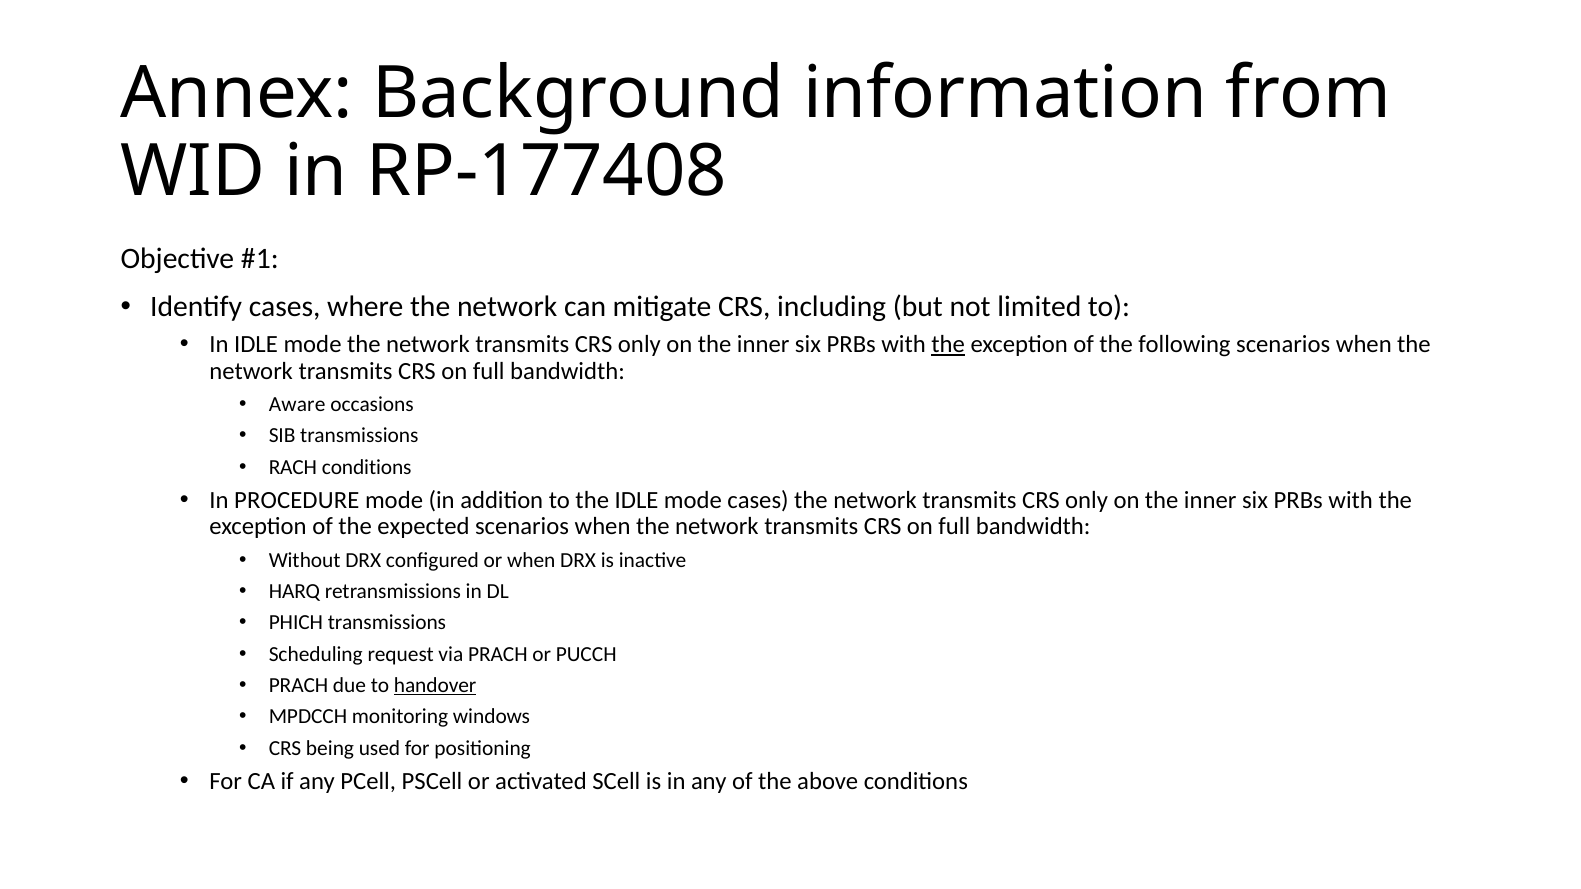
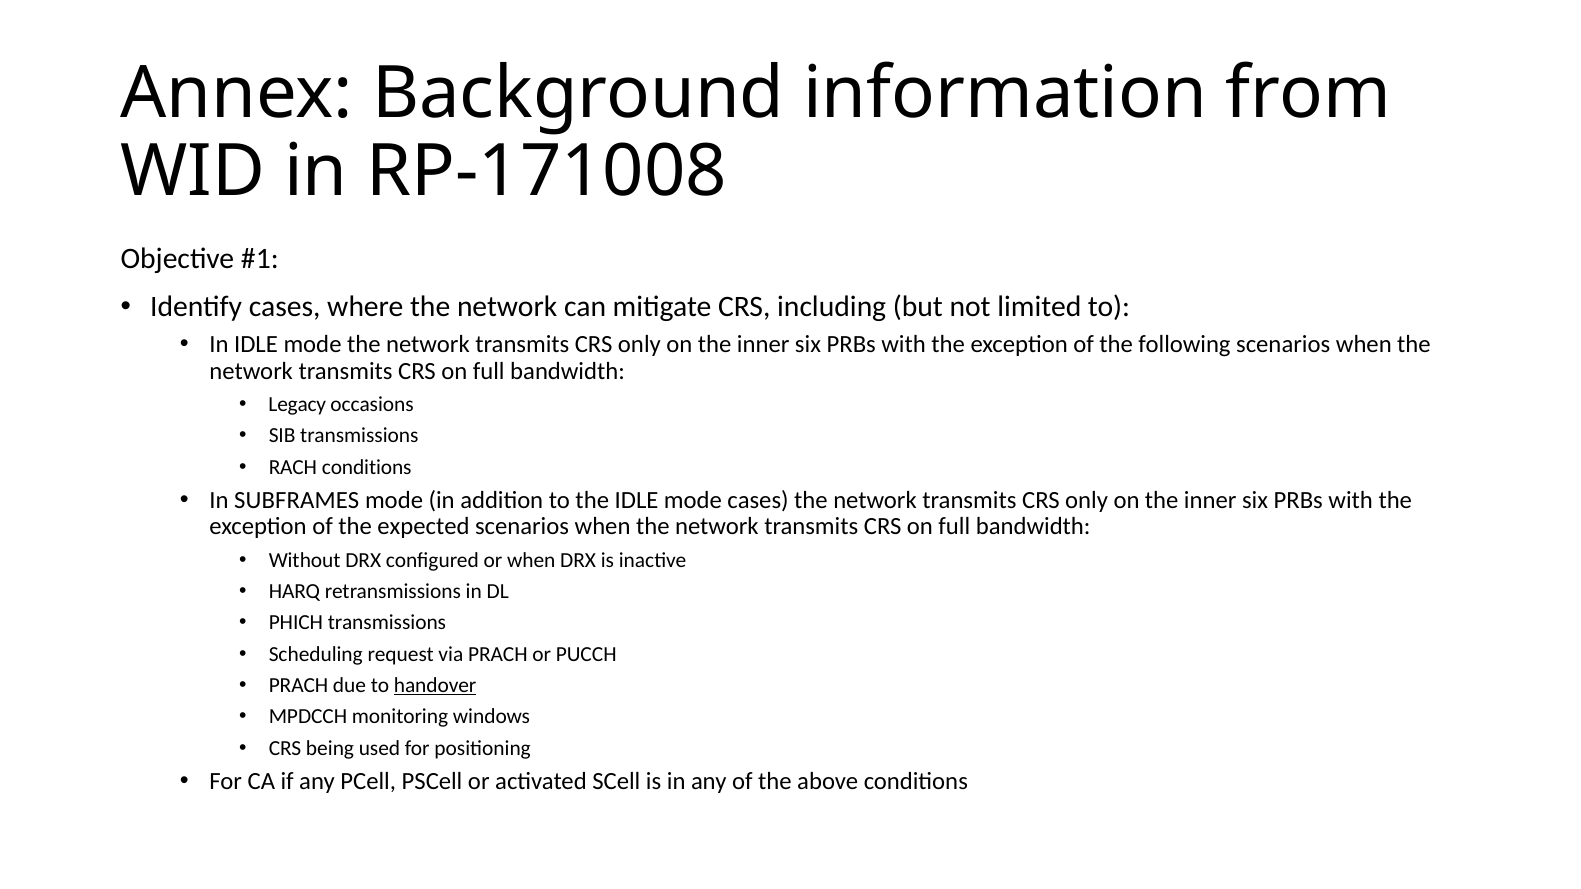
RP-177408: RP-177408 -> RP-171008 (547, 172)
the underline: present -> none (948, 345)
Aware: Aware -> Legacy (297, 404)
PROCEDURE: PROCEDURE -> SUBFRAMES (297, 500)
